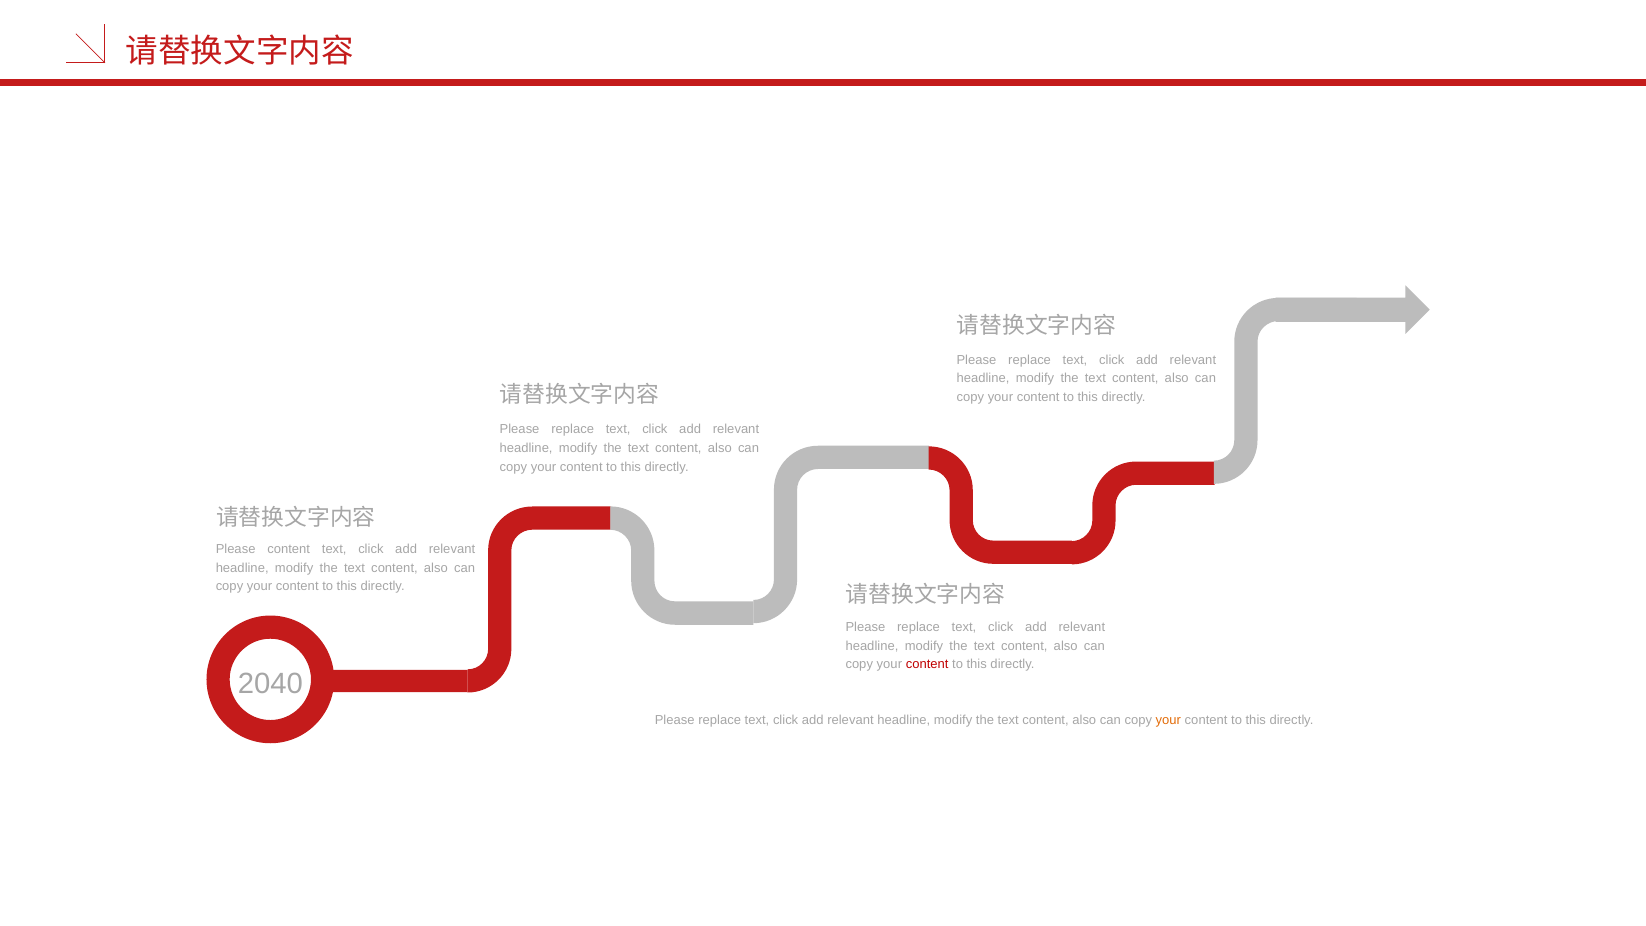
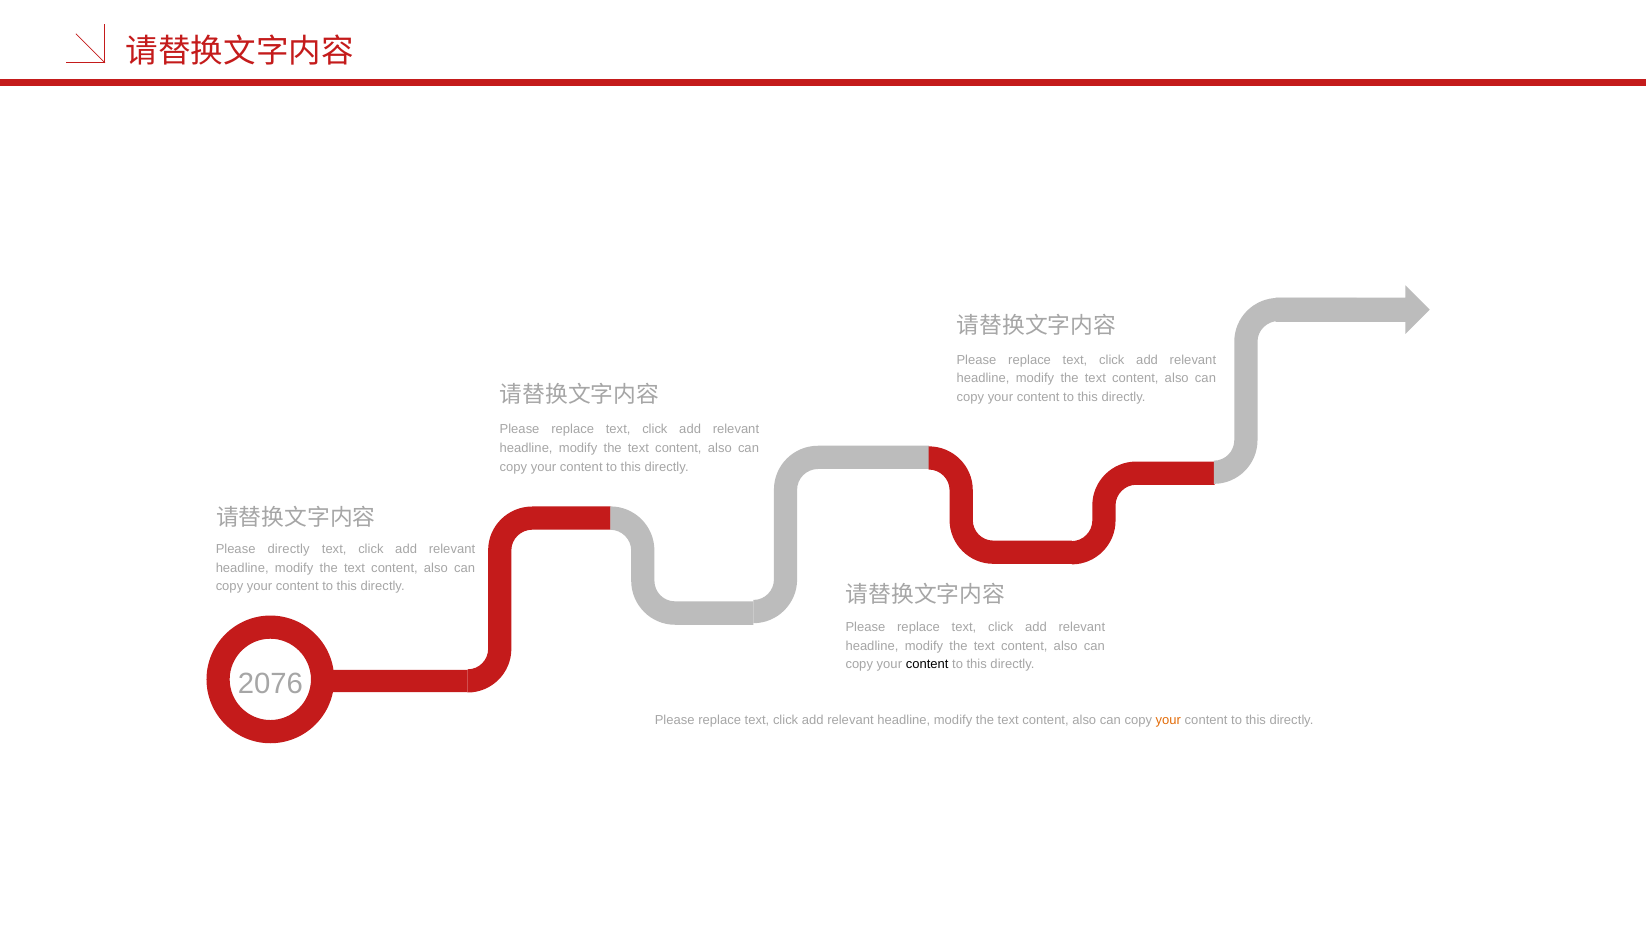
Please content: content -> directly (289, 549)
content colour: red -> black (927, 664)
2040: 2040 -> 2076 (270, 684)
